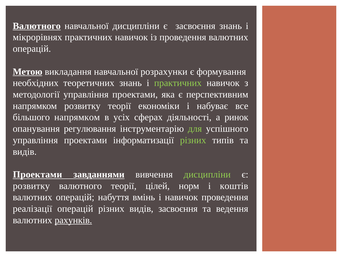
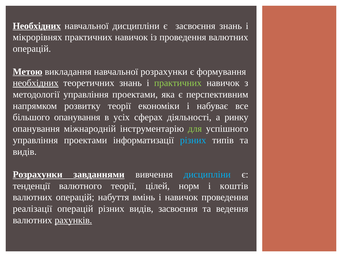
Валютного: Валютного -> Необхідних (37, 26)
необхідних underline: none -> present (36, 83)
більшого напрямком: напрямком -> опанування (77, 117)
ринок: ринок -> ринку (236, 117)
регулювання: регулювання -> міжнародній (90, 129)
різних colour: light green -> light blue (193, 140)
Проектами: Проектами -> Розрахунки (38, 174)
дисципліни colour: light green -> light blue (207, 174)
розвитку: розвитку -> тенденції (31, 186)
